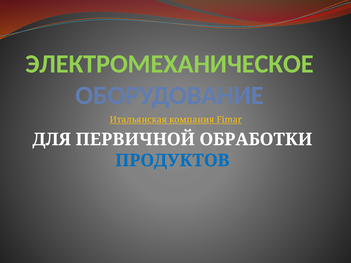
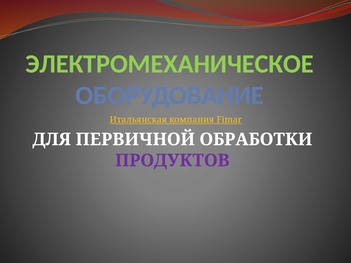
ПРОДУКТОВ colour: blue -> purple (172, 161)
